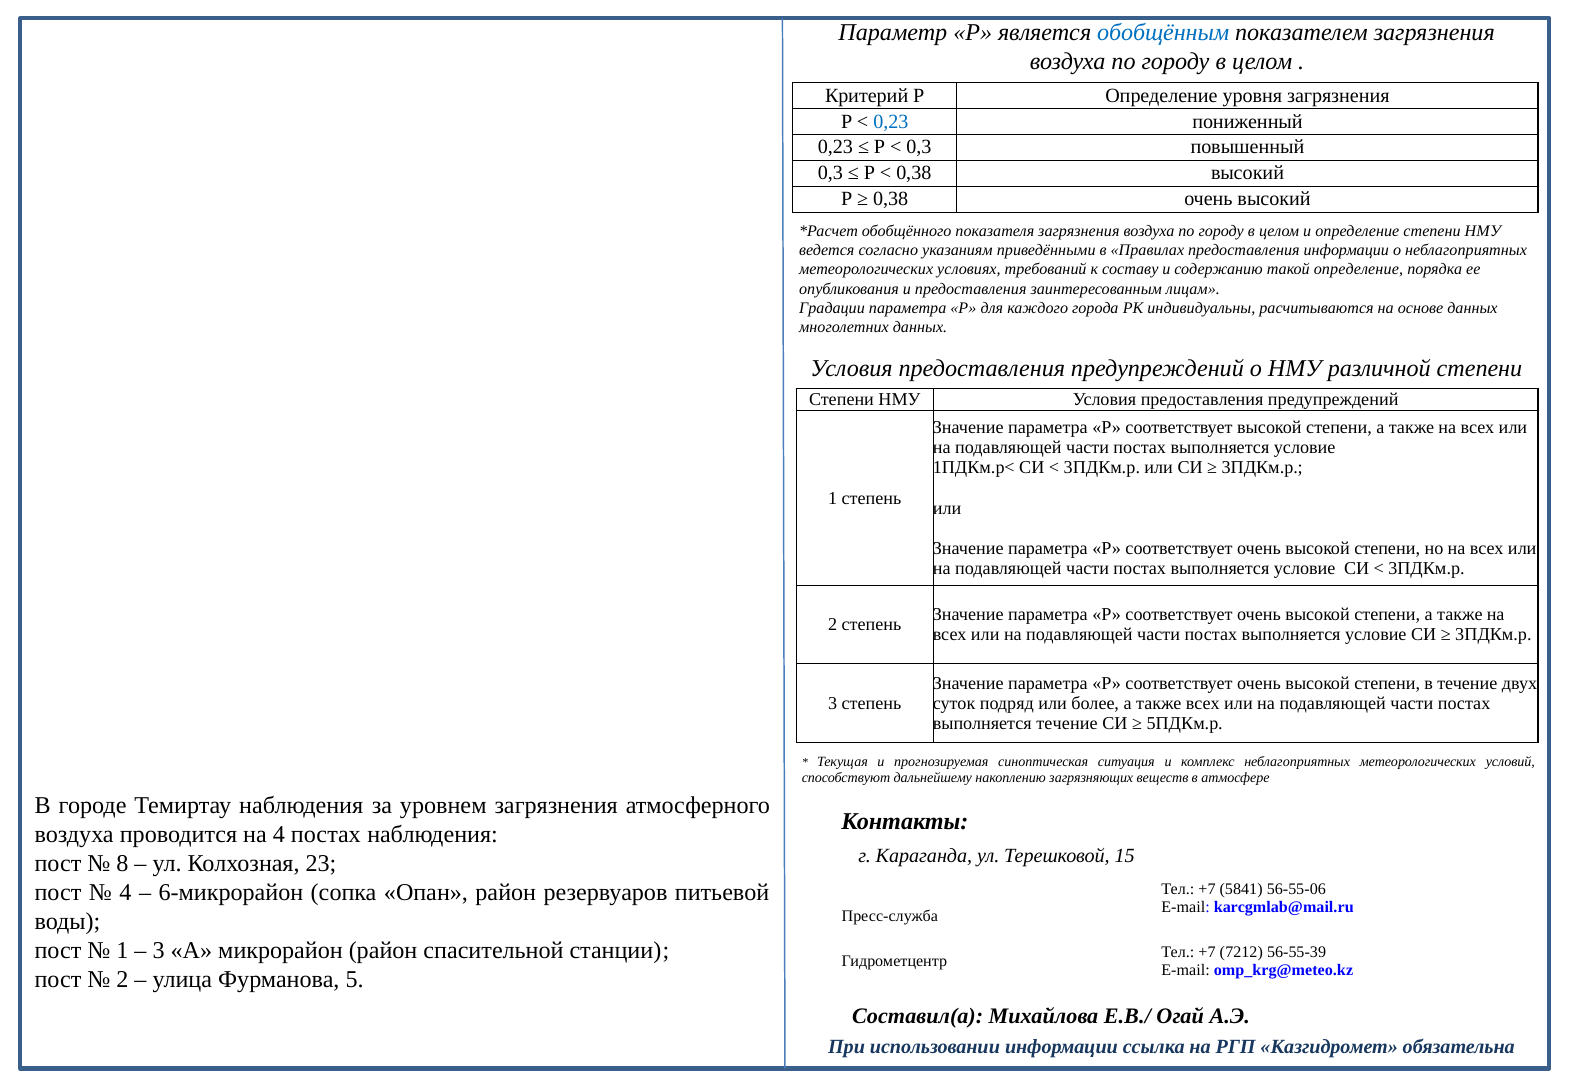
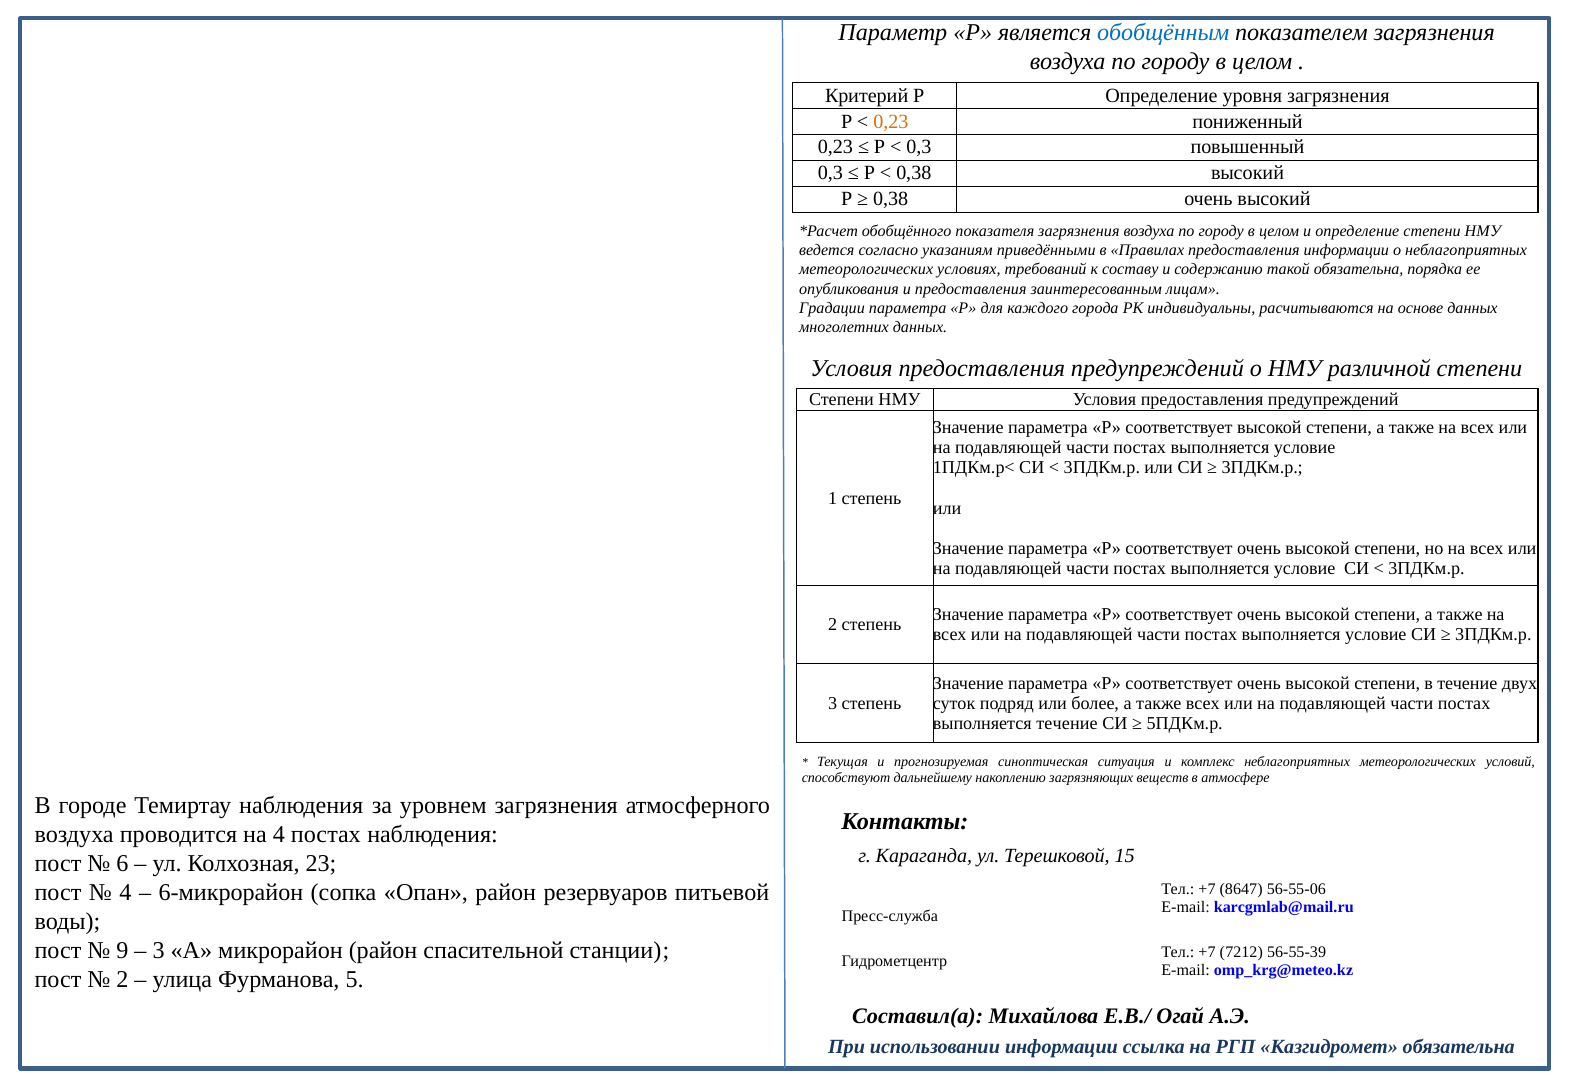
0,23 colour: blue -> orange (891, 121)
такой определение: определение -> обязательна (1359, 270)
8: 8 -> 6 (122, 863)
5841: 5841 -> 8647 (1241, 889)
1: 1 -> 9 (122, 950)
